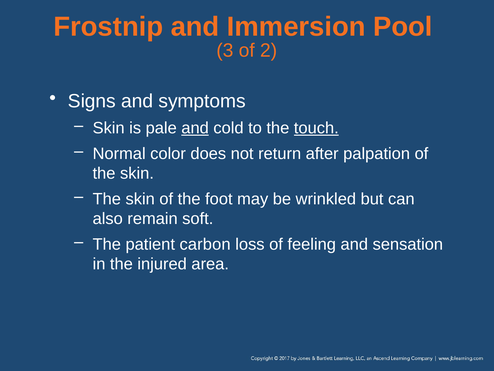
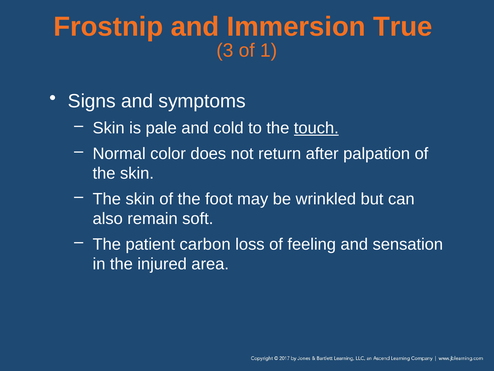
Pool: Pool -> True (403, 27)
2: 2 -> 1 (269, 51)
and underline: present -> none (195, 128)
